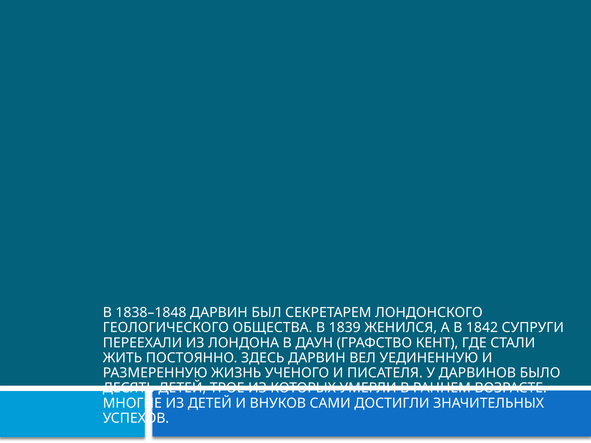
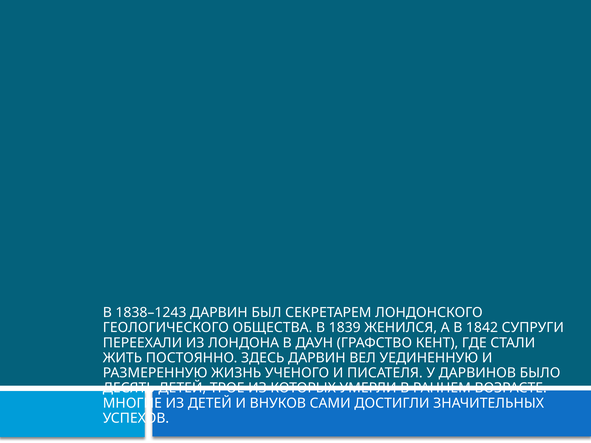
1838–1848: 1838–1848 -> 1838–1243 (151, 313)
